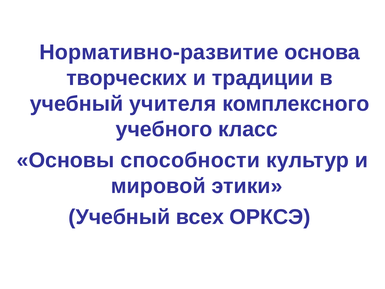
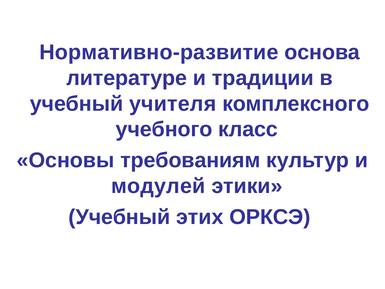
творческих: творческих -> литературе (127, 78)
способности: способности -> требованиям (190, 160)
мировой: мировой -> модулей (158, 186)
всех: всех -> этих (200, 217)
